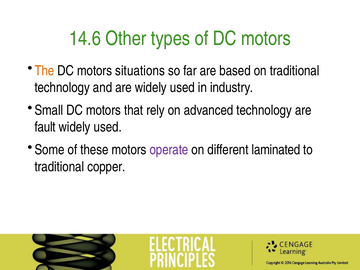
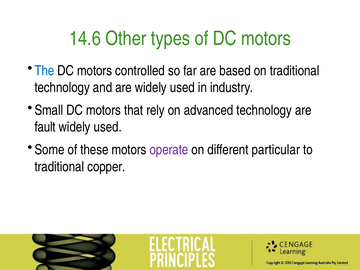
The colour: orange -> blue (44, 71)
situations: situations -> controlled (140, 71)
laminated: laminated -> particular (276, 150)
